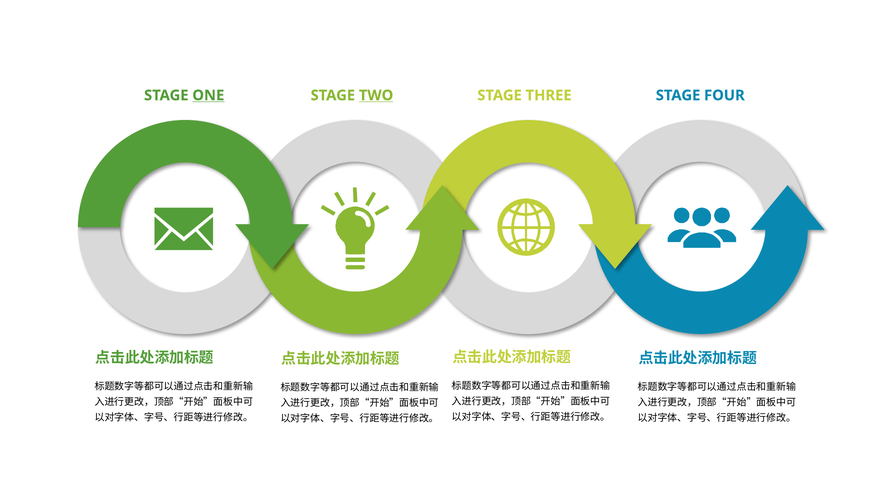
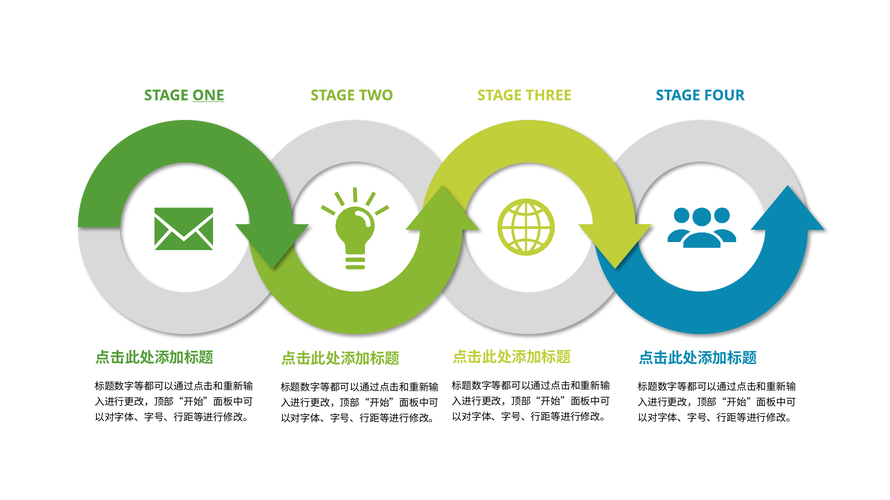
TWO underline: present -> none (376, 95)
